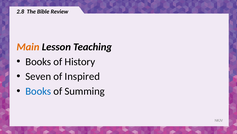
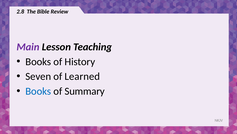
Main colour: orange -> purple (28, 47)
Inspired: Inspired -> Learned (82, 76)
Summing: Summing -> Summary (85, 91)
